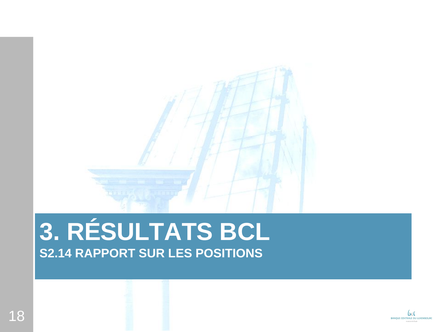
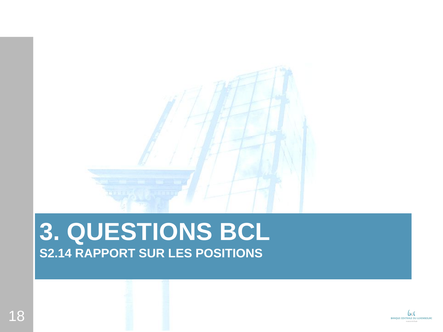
RÉSULTATS: RÉSULTATS -> QUESTIONS (140, 232)
